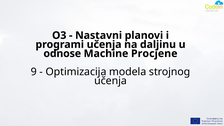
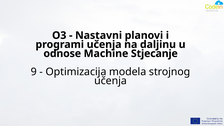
Procjene: Procjene -> Stjecanje (154, 54)
